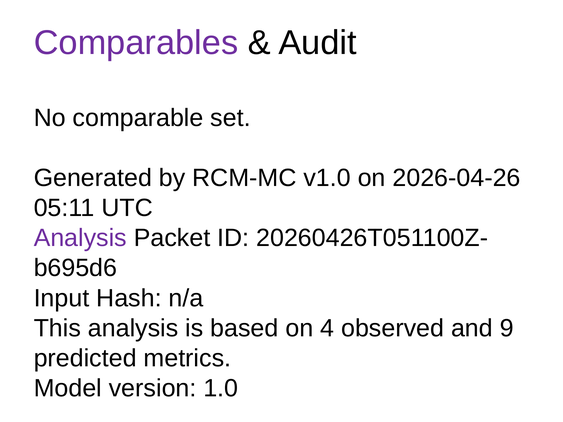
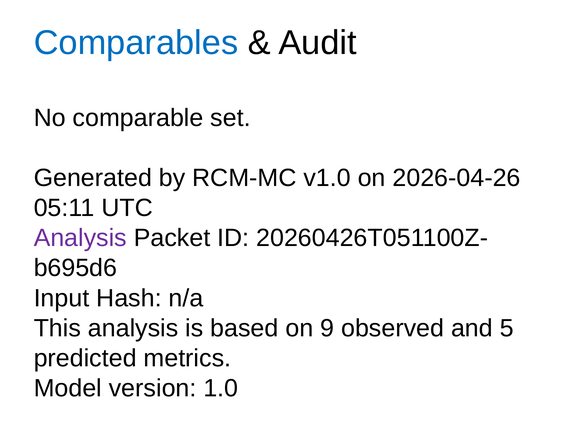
Comparables colour: purple -> blue (136, 43)
4: 4 -> 9 (327, 328)
9: 9 -> 5 (507, 328)
